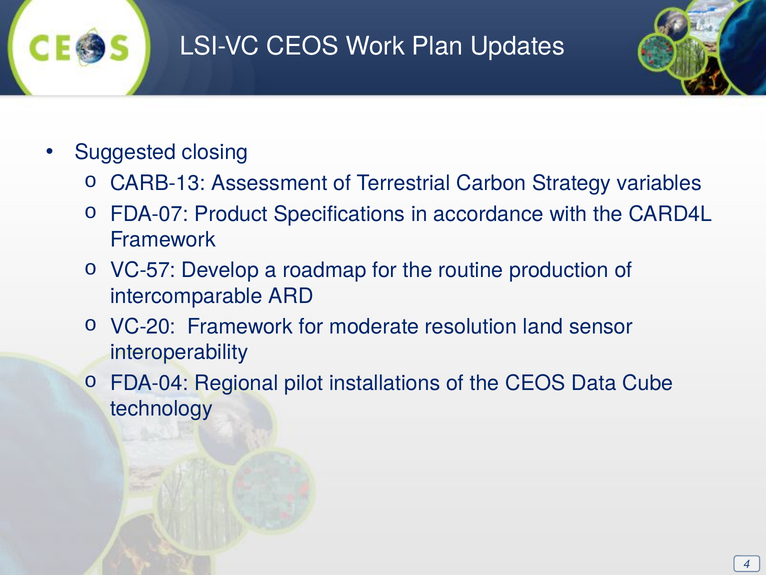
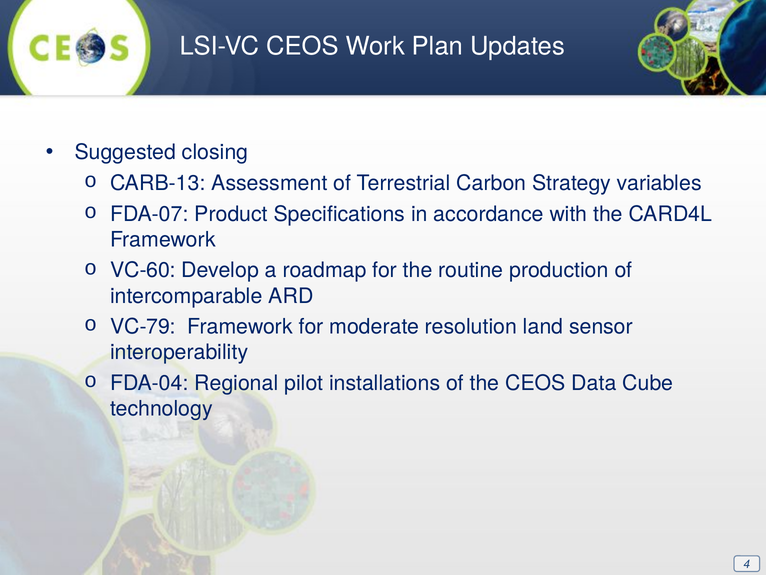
VC-57: VC-57 -> VC-60 (143, 270)
VC-20: VC-20 -> VC-79 (143, 327)
